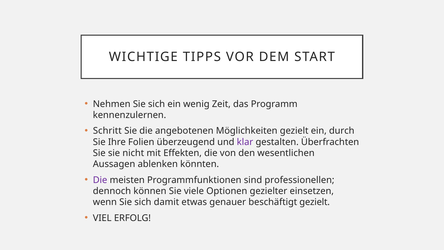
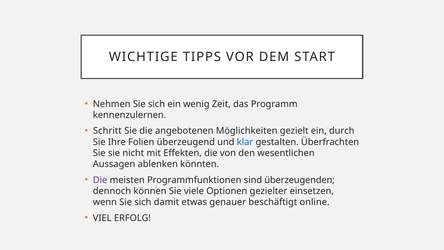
klar colour: purple -> blue (245, 142)
professionellen: professionellen -> überzeugenden (300, 180)
beschäftigt gezielt: gezielt -> online (315, 202)
